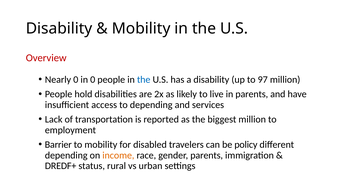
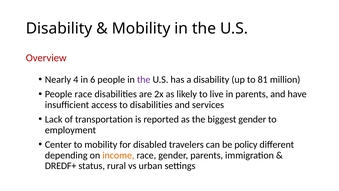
Nearly 0: 0 -> 4 (76, 79)
in 0: 0 -> 6 (93, 79)
the colour: blue -> purple (144, 79)
97: 97 -> 81 (263, 79)
People hold: hold -> race (83, 94)
to depending: depending -> disabilities (151, 105)
biggest million: million -> gender (252, 119)
Barrier: Barrier -> Center (58, 144)
